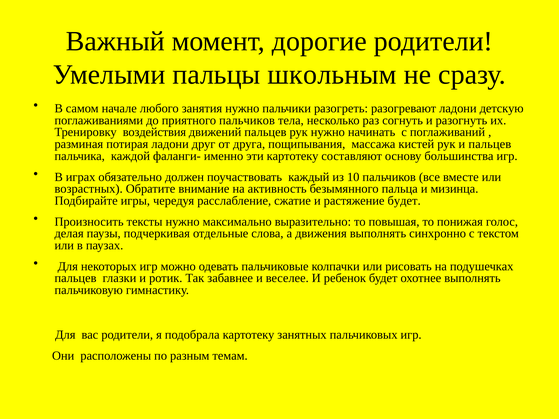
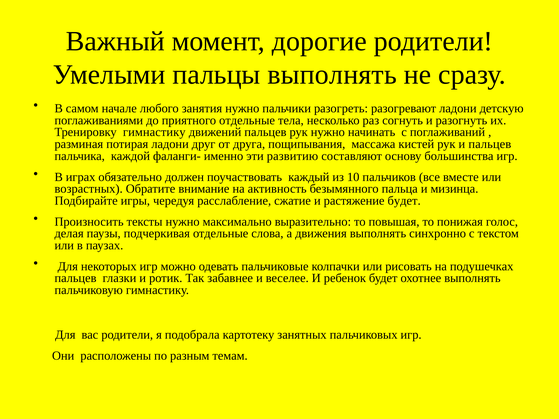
пальцы школьным: школьным -> выполнять (332, 75)
приятного пальчиков: пальчиков -> отдельные (247, 120)
Тренировку воздействия: воздействия -> гимнастику (154, 132)
эти картотеку: картотеку -> развитию (292, 156)
